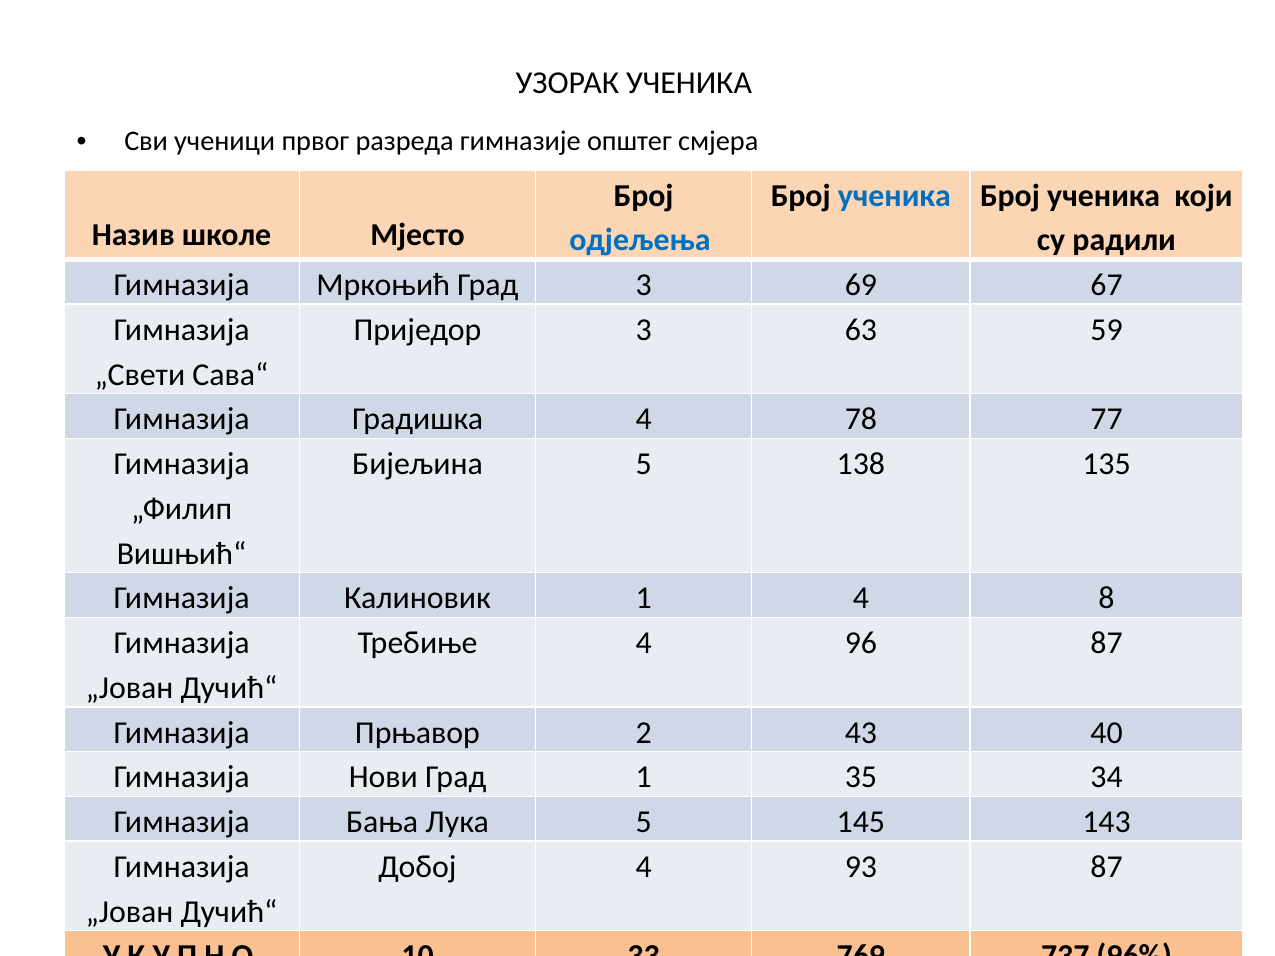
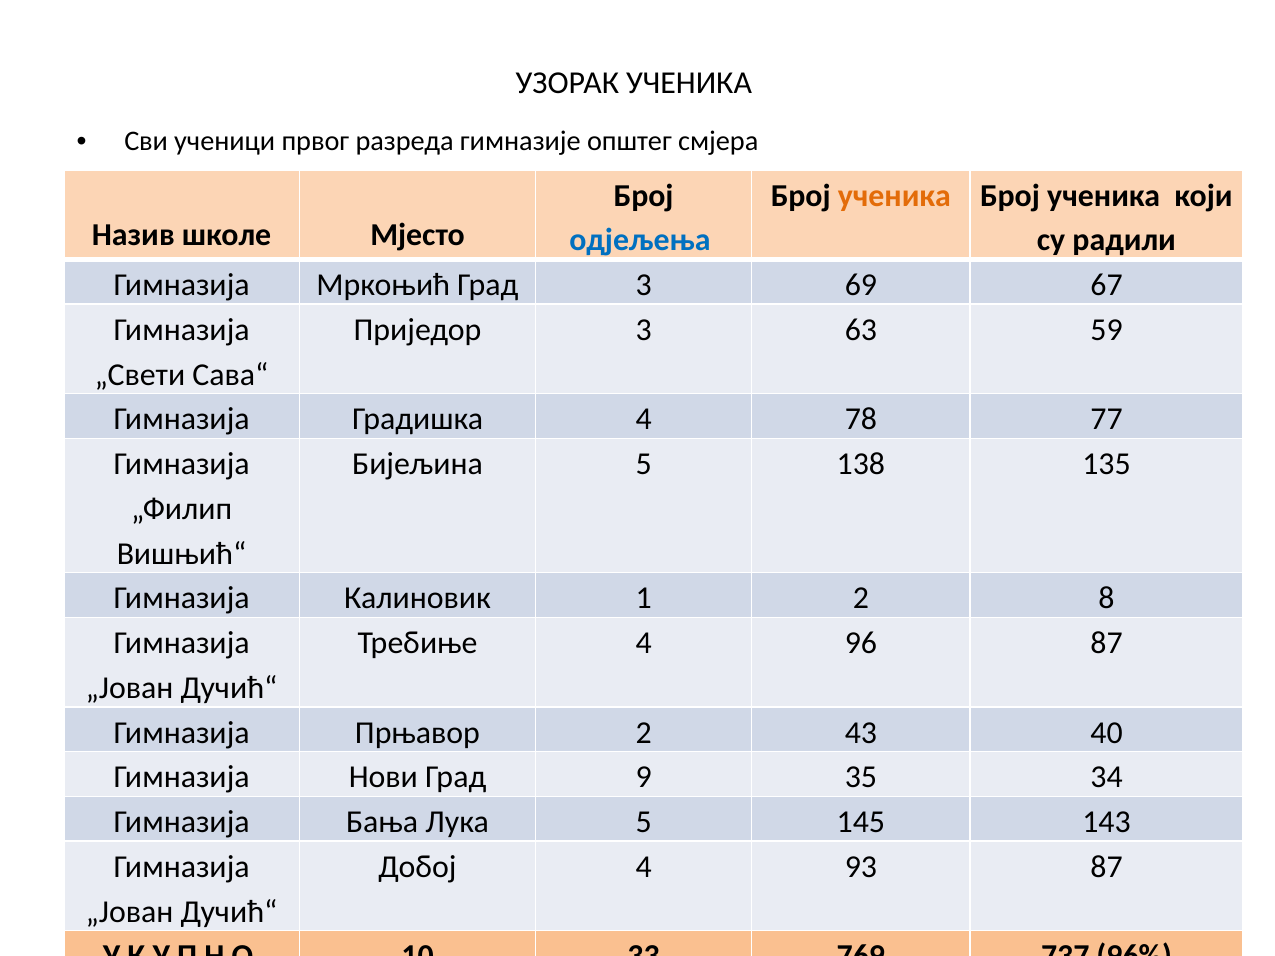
ученика colour: blue -> orange (894, 196)
1 4: 4 -> 2 (861, 598)
Град 1: 1 -> 9 (644, 778)
